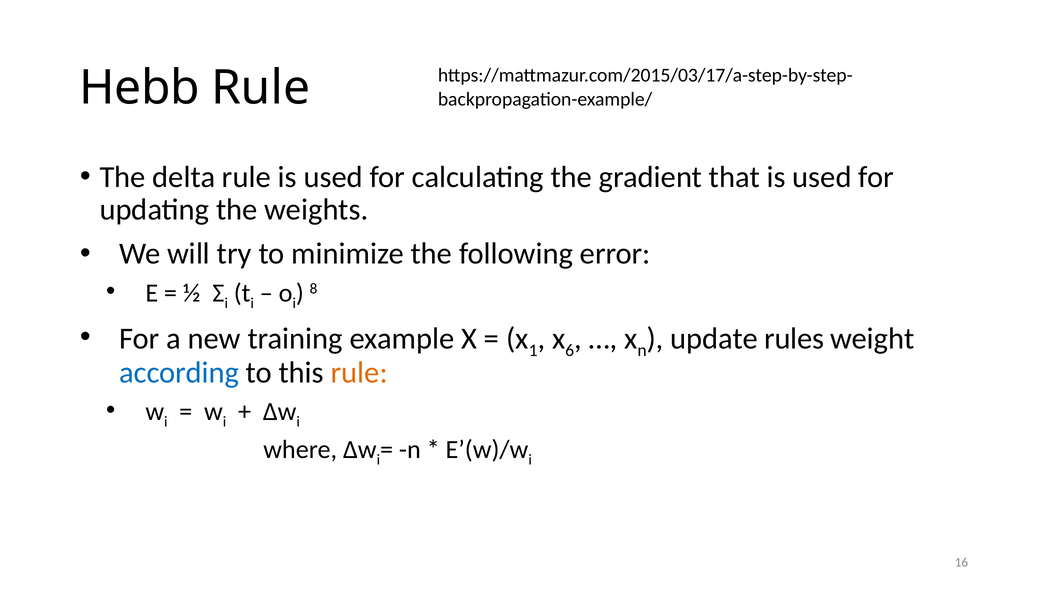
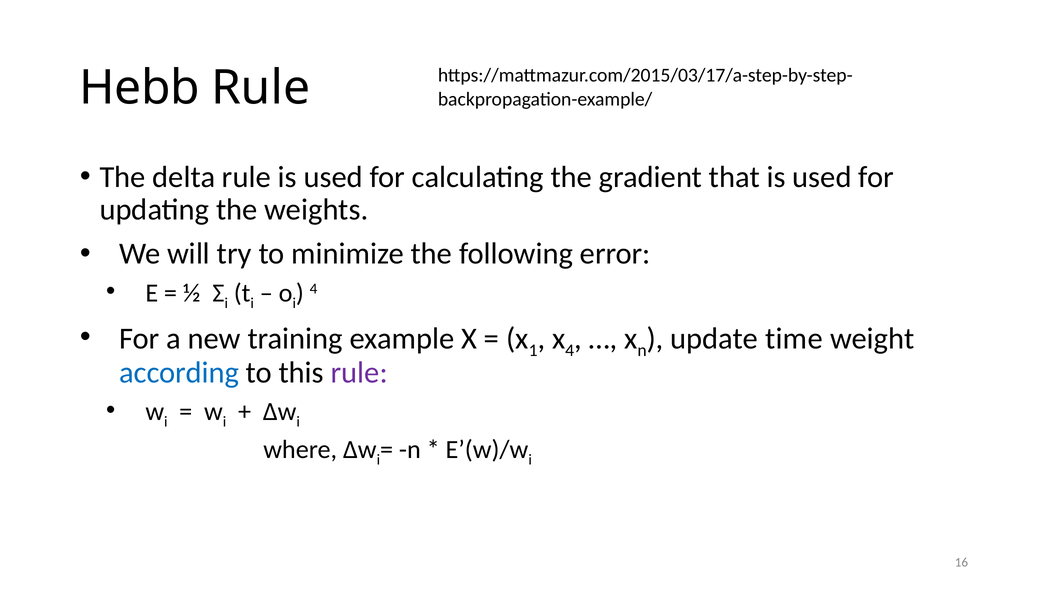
8: 8 -> 4 (314, 289)
x 6: 6 -> 4 (570, 351)
rules: rules -> time (794, 339)
rule colour: orange -> purple (359, 373)
